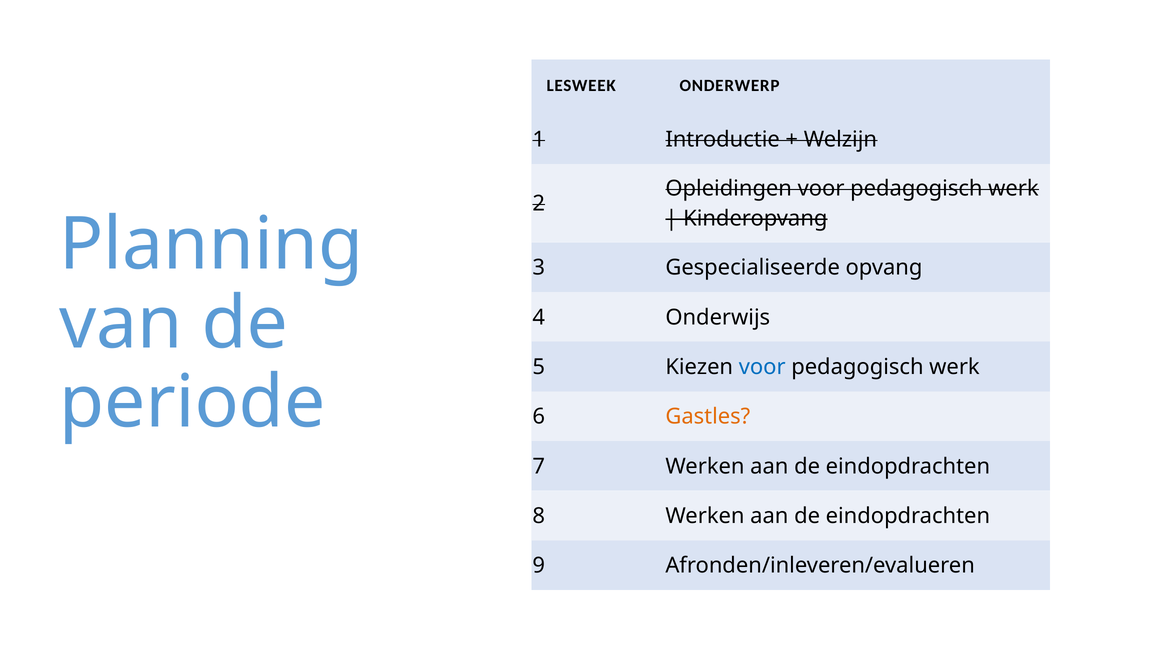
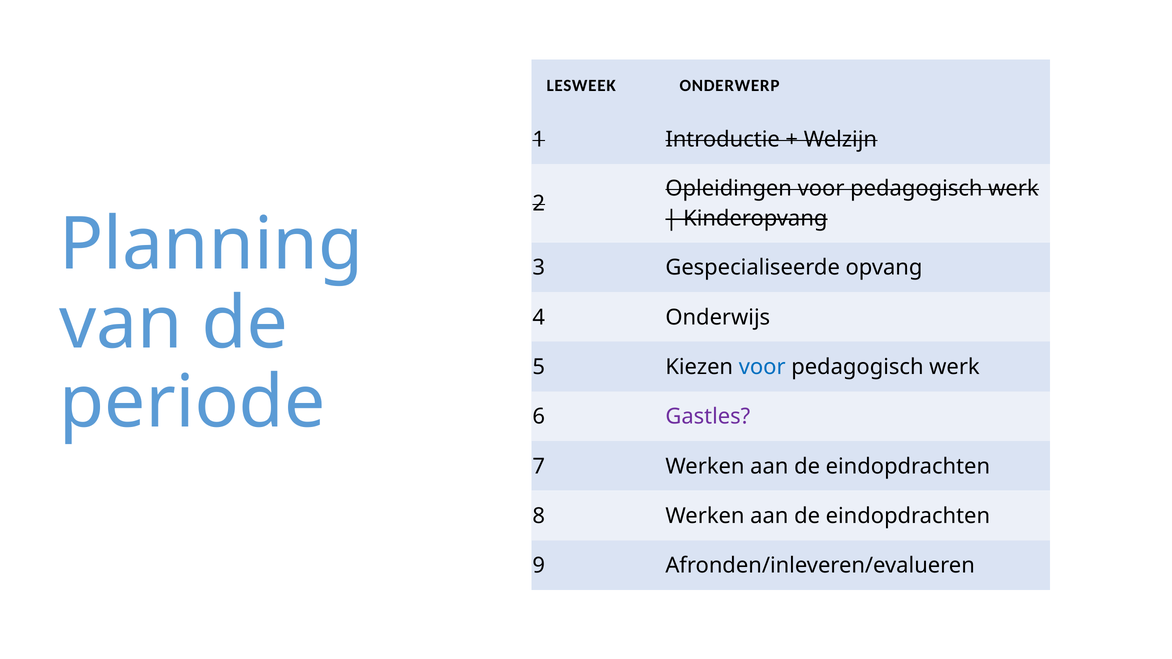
Gastles colour: orange -> purple (708, 417)
